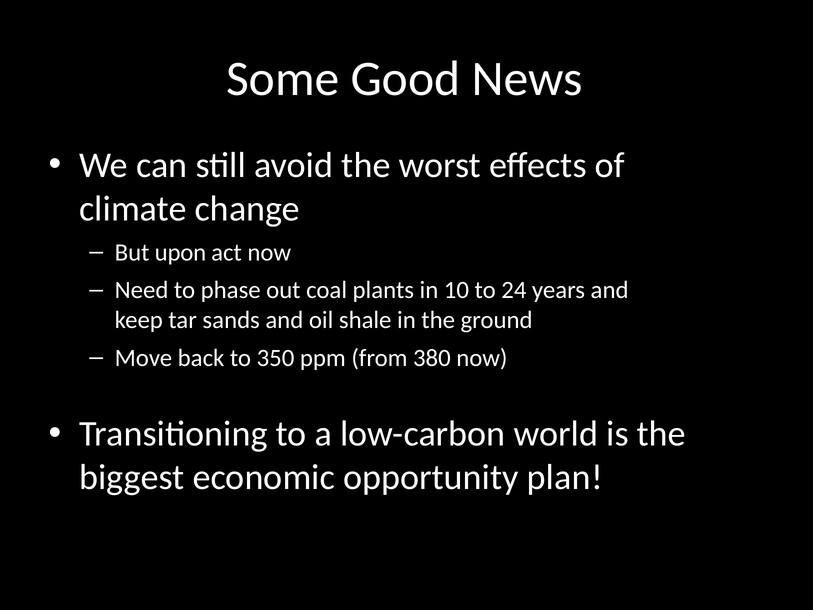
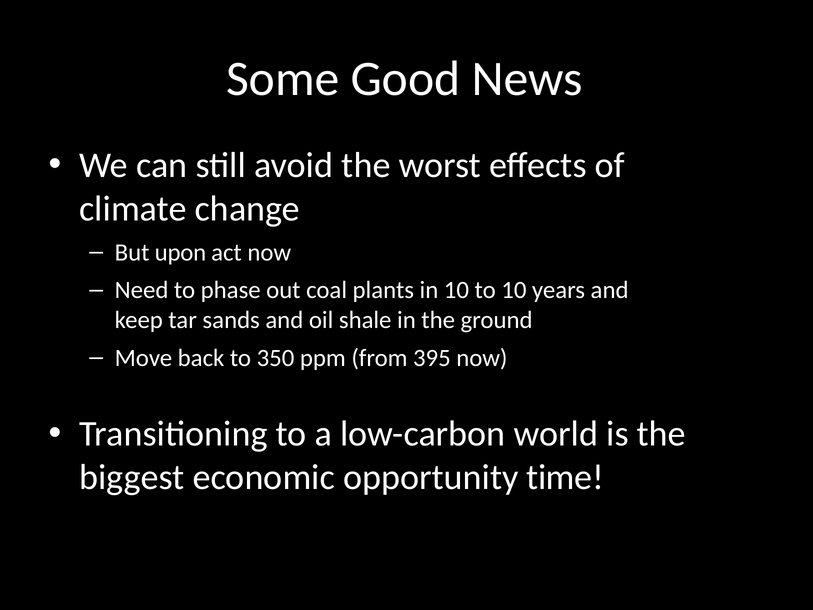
to 24: 24 -> 10 (514, 290)
380: 380 -> 395 (432, 358)
plan: plan -> time (565, 477)
